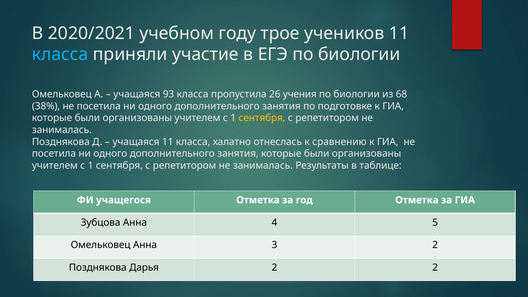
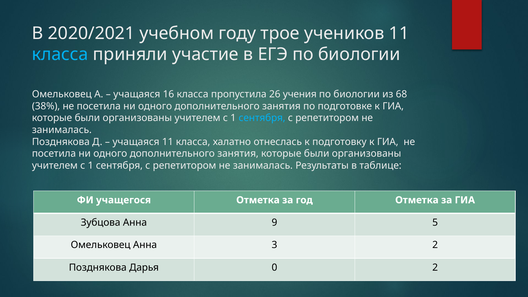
93: 93 -> 16 (168, 94)
сентября colour: yellow -> light blue (262, 118)
сравнению: сравнению -> подготовку (339, 142)
4: 4 -> 9 (274, 223)
Дарья 2: 2 -> 0 (274, 268)
